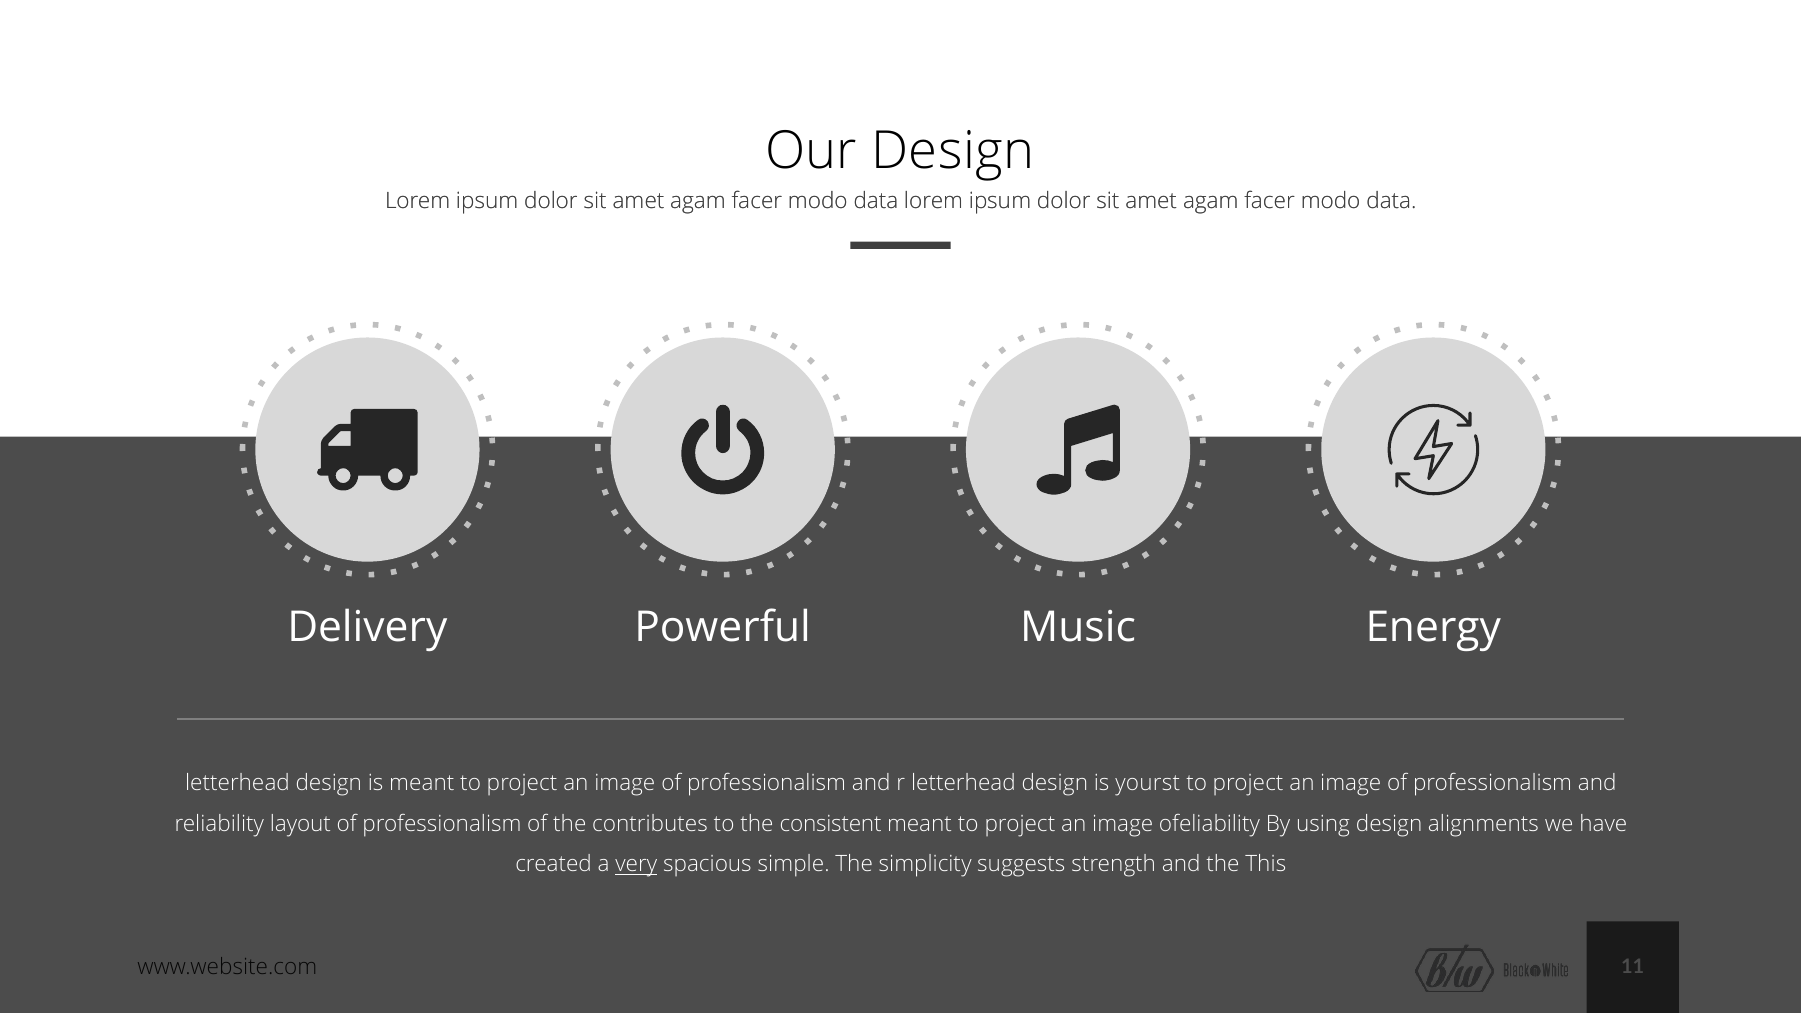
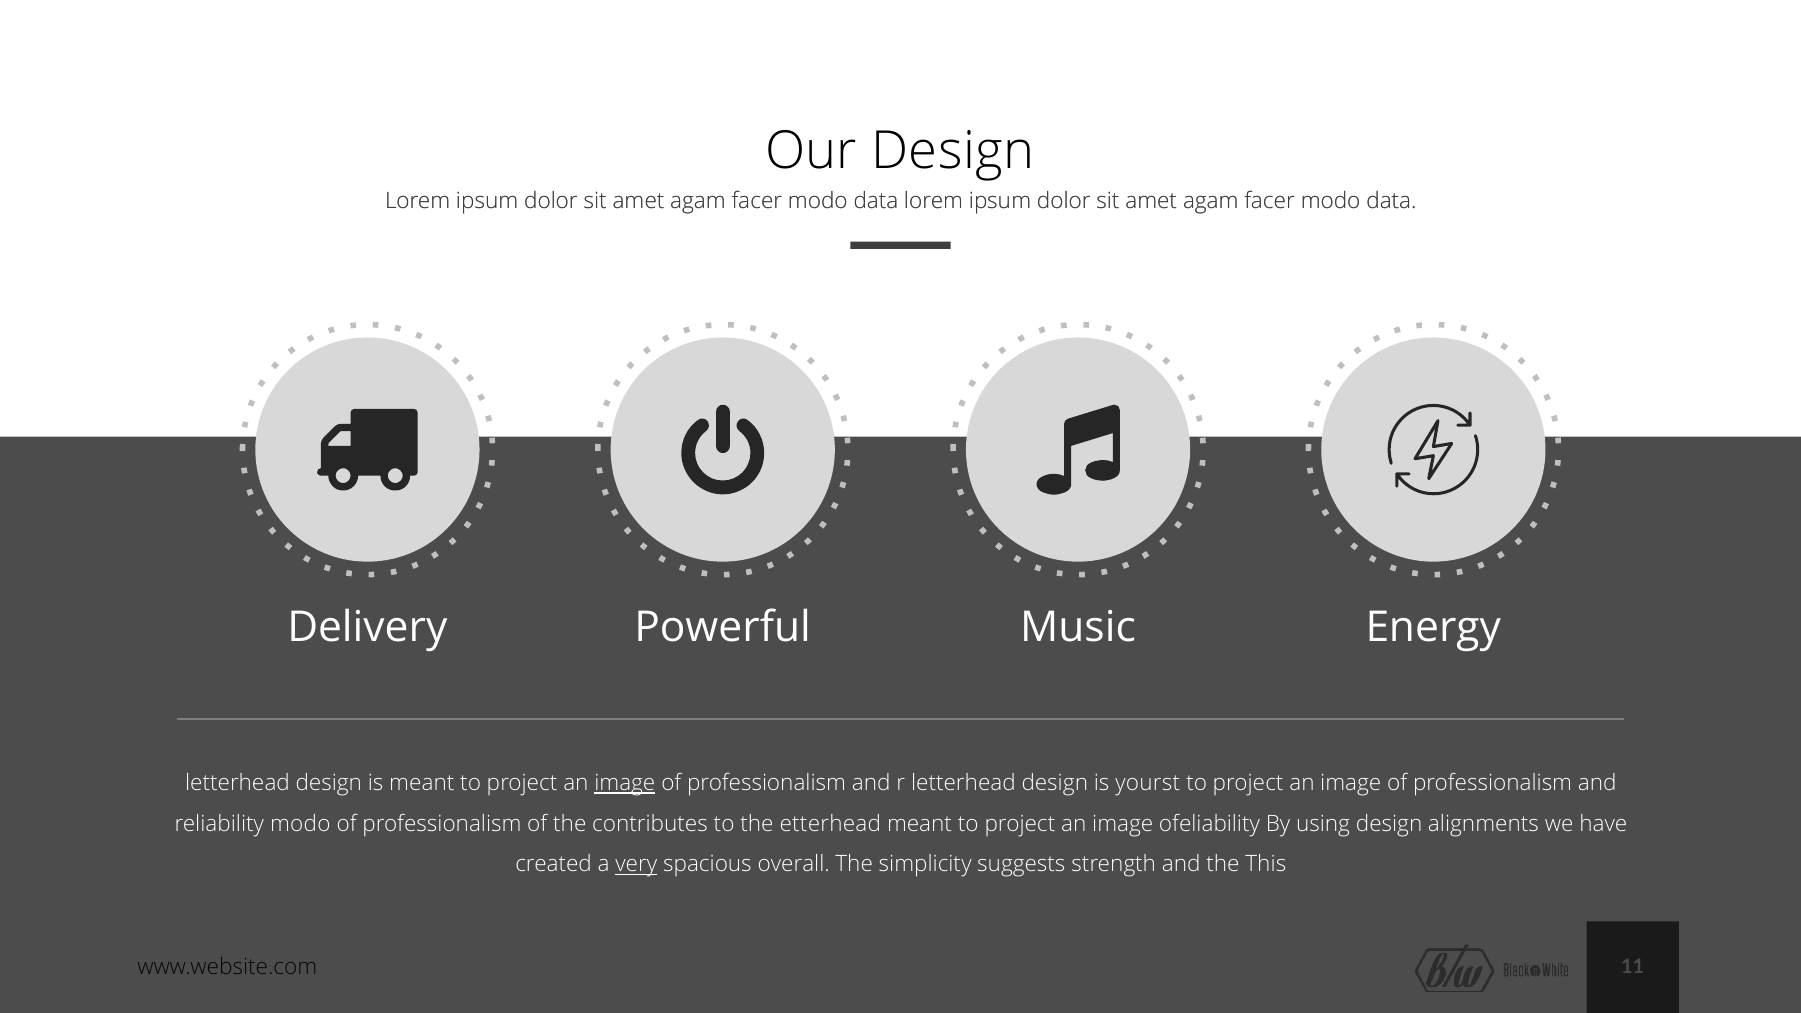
image underline: none -> present (625, 783)
reliability layout: layout -> modo (300, 824)
consistent: consistent -> etterhead (830, 824)
simple: simple -> overall (794, 865)
